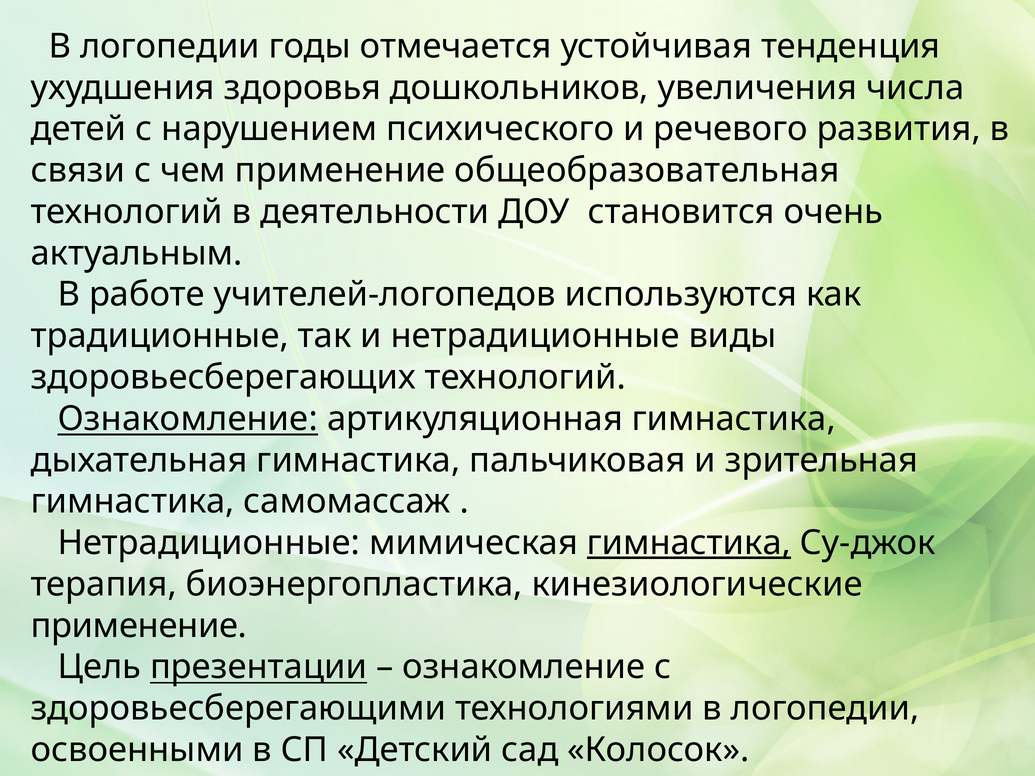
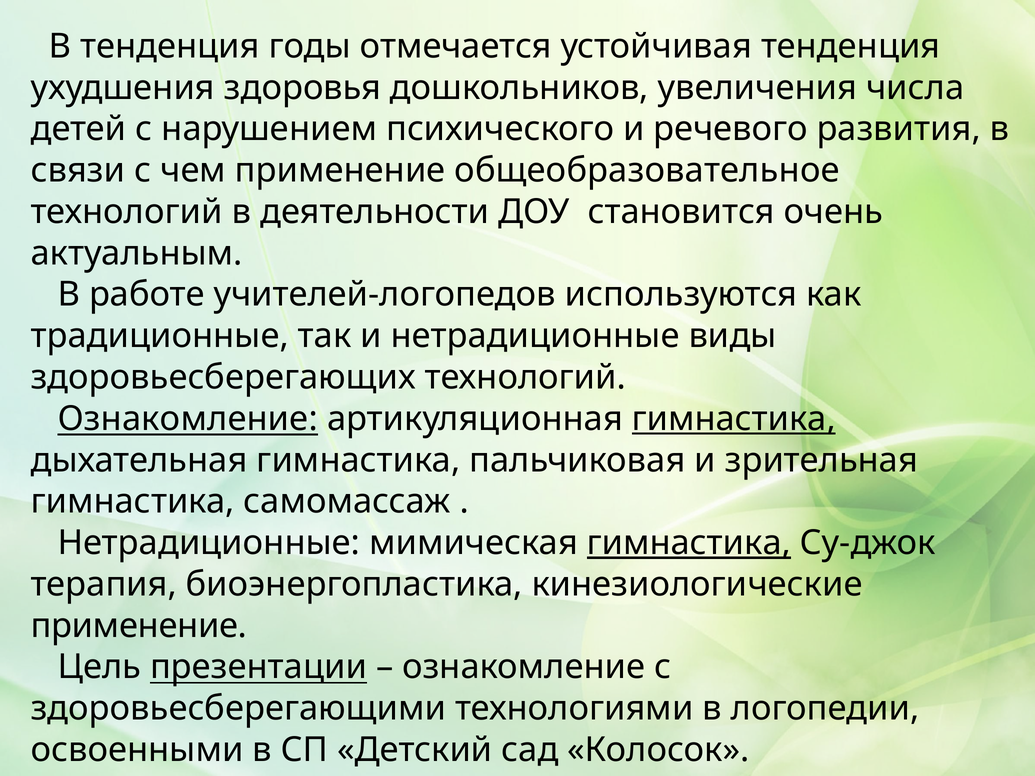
логопедии: логопедии -> тенденция (170, 46)
общеобразовательная: общеобразовательная -> общеобразовательное (647, 170)
гимнастика underline: none -> present (734, 419)
